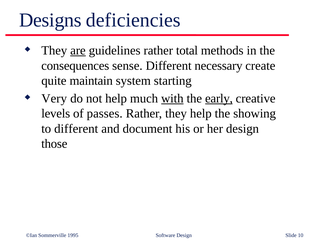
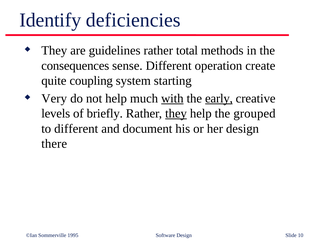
Designs: Designs -> Identify (50, 20)
are underline: present -> none (78, 51)
necessary: necessary -> operation (218, 66)
maintain: maintain -> coupling (91, 81)
passes: passes -> briefly (105, 114)
they underline: none -> present (176, 114)
showing: showing -> grouped (255, 114)
those: those -> there (54, 144)
